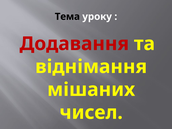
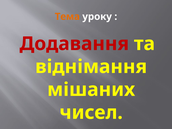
Тема colour: black -> orange (67, 17)
